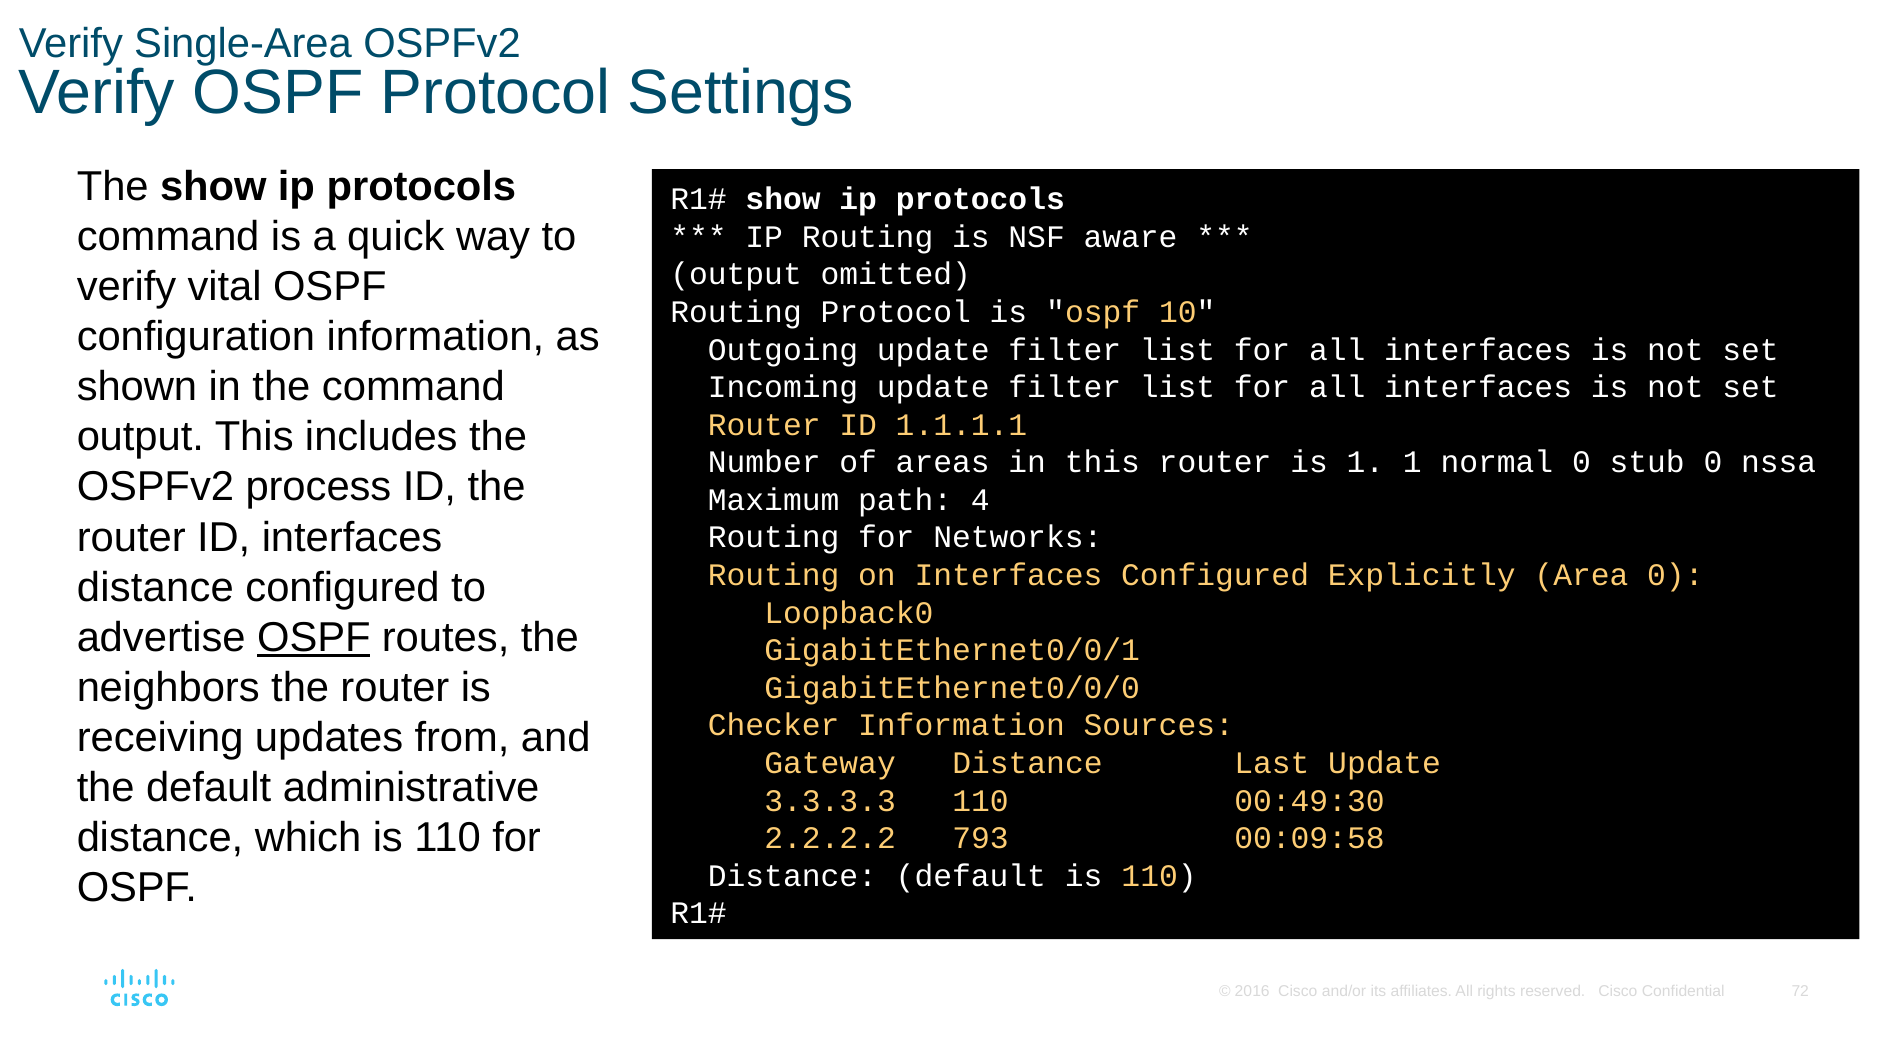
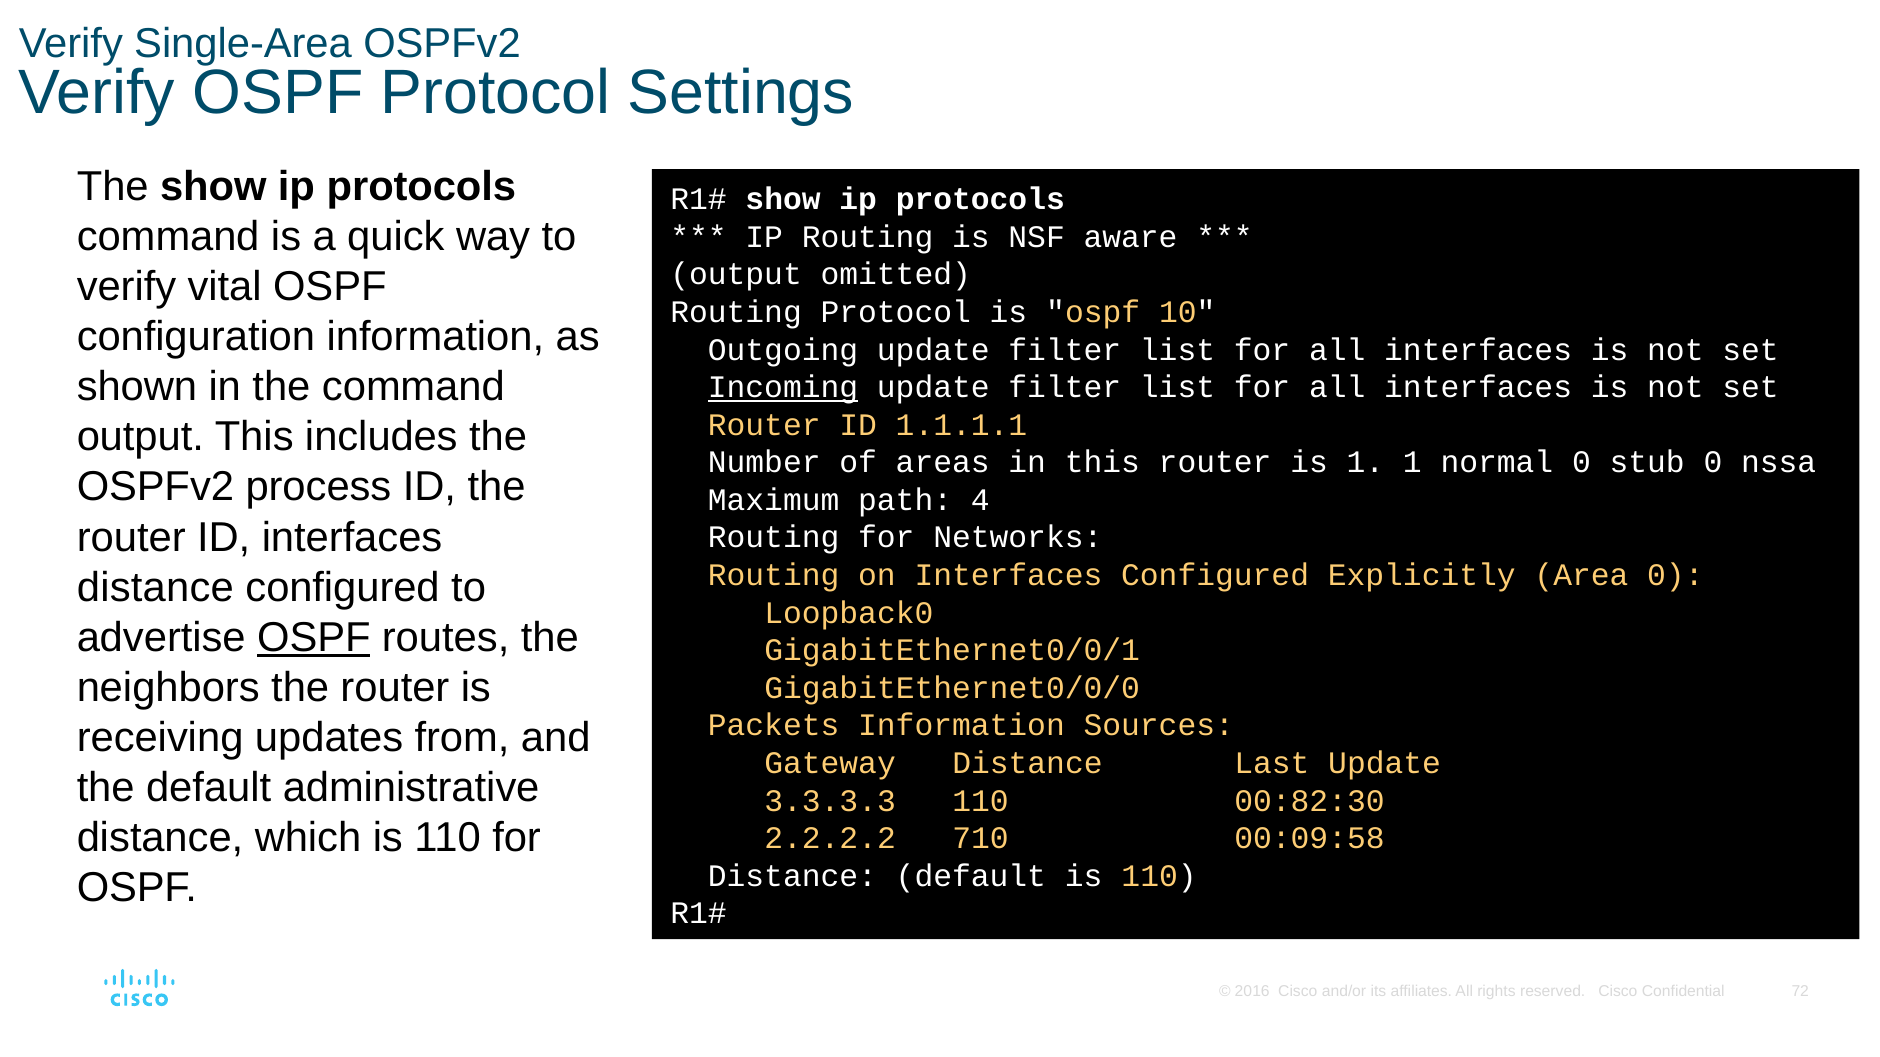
Incoming underline: none -> present (783, 388)
Checker: Checker -> Packets (774, 726)
00:49:30: 00:49:30 -> 00:82:30 (1309, 801)
793: 793 -> 710 (980, 839)
